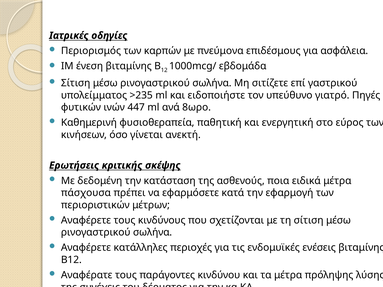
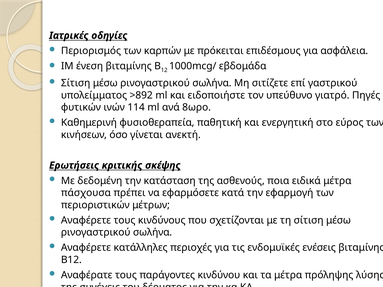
πνεύμονα: πνεύμονα -> πρόκειται (220, 51)
>235: >235 -> >892 (141, 95)
447: 447 -> 114 (136, 107)
